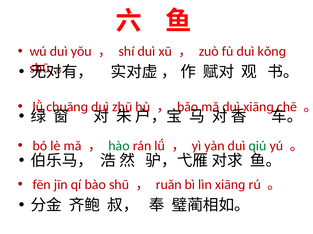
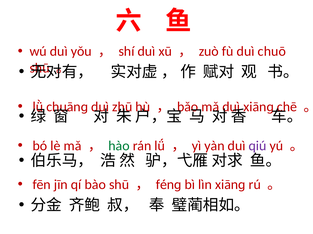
kǒnɡ: kǒnɡ -> chuō (272, 52)
qiú colour: green -> purple (258, 146)
ruǎn: ruǎn -> fénɡ (169, 185)
